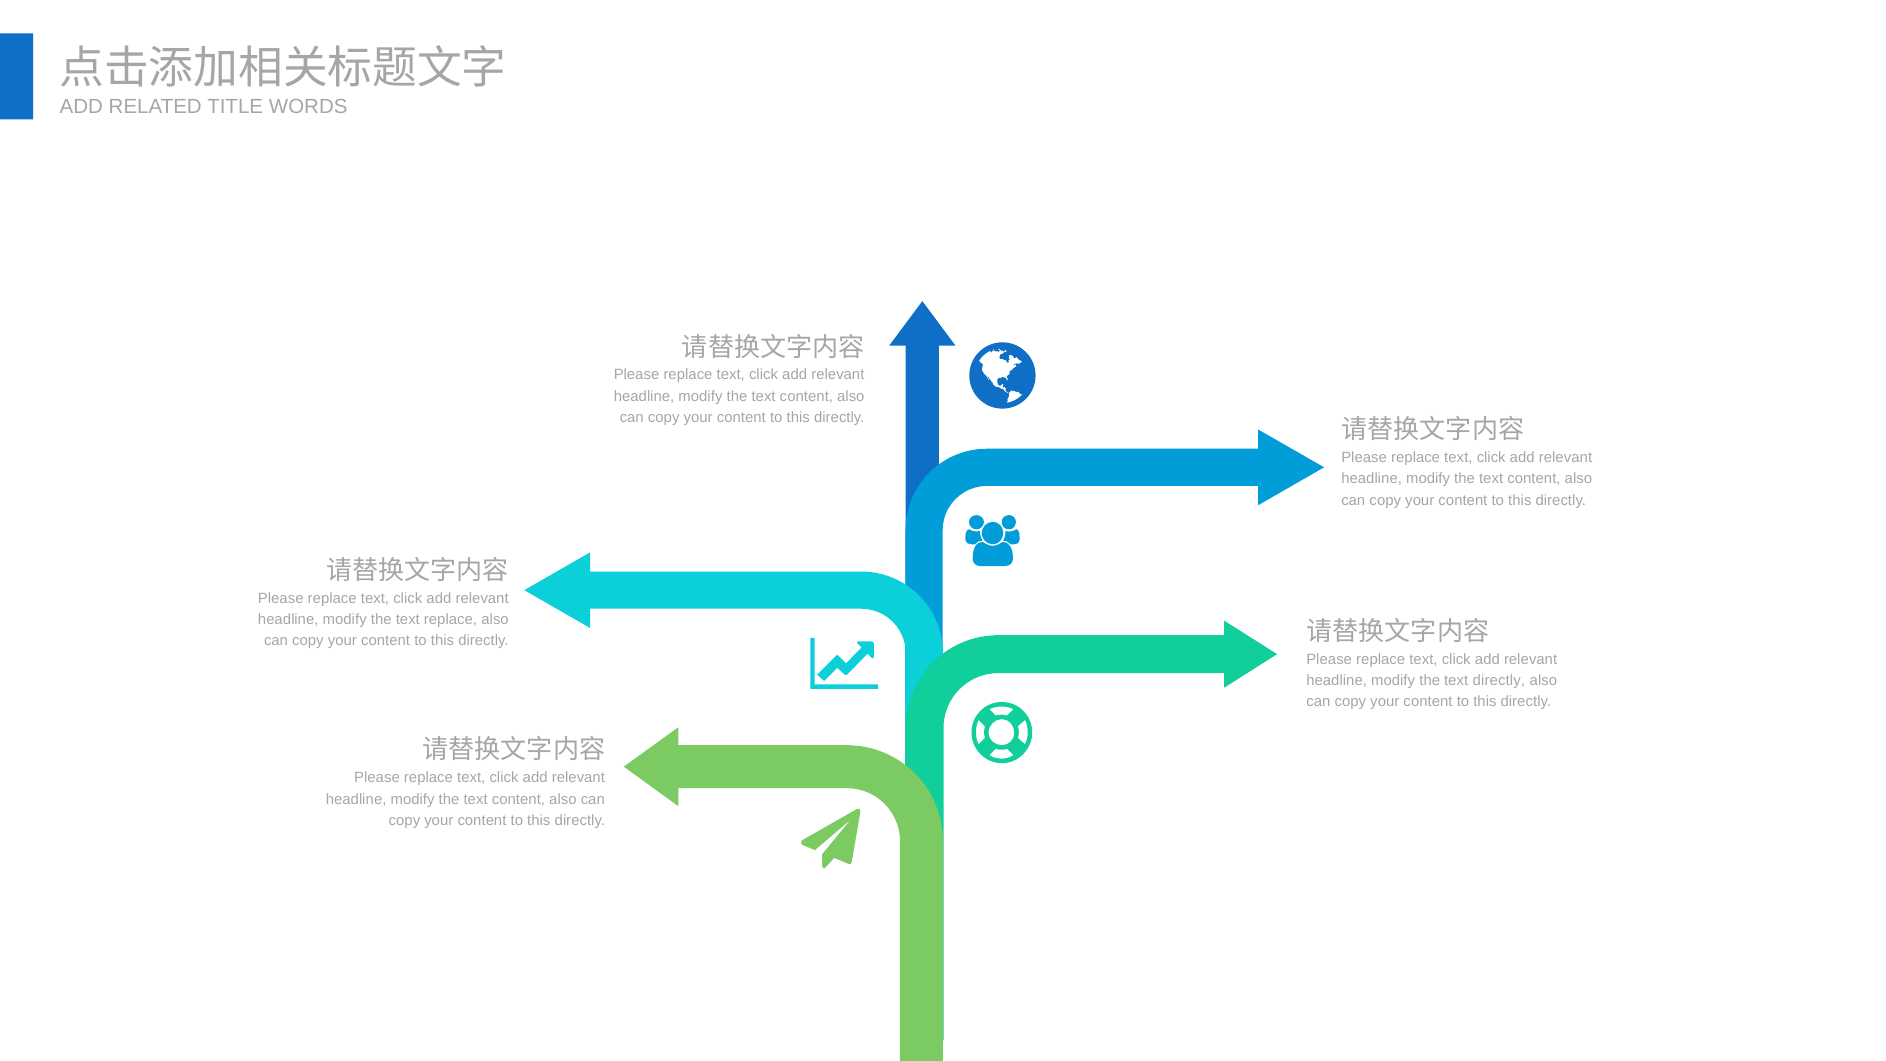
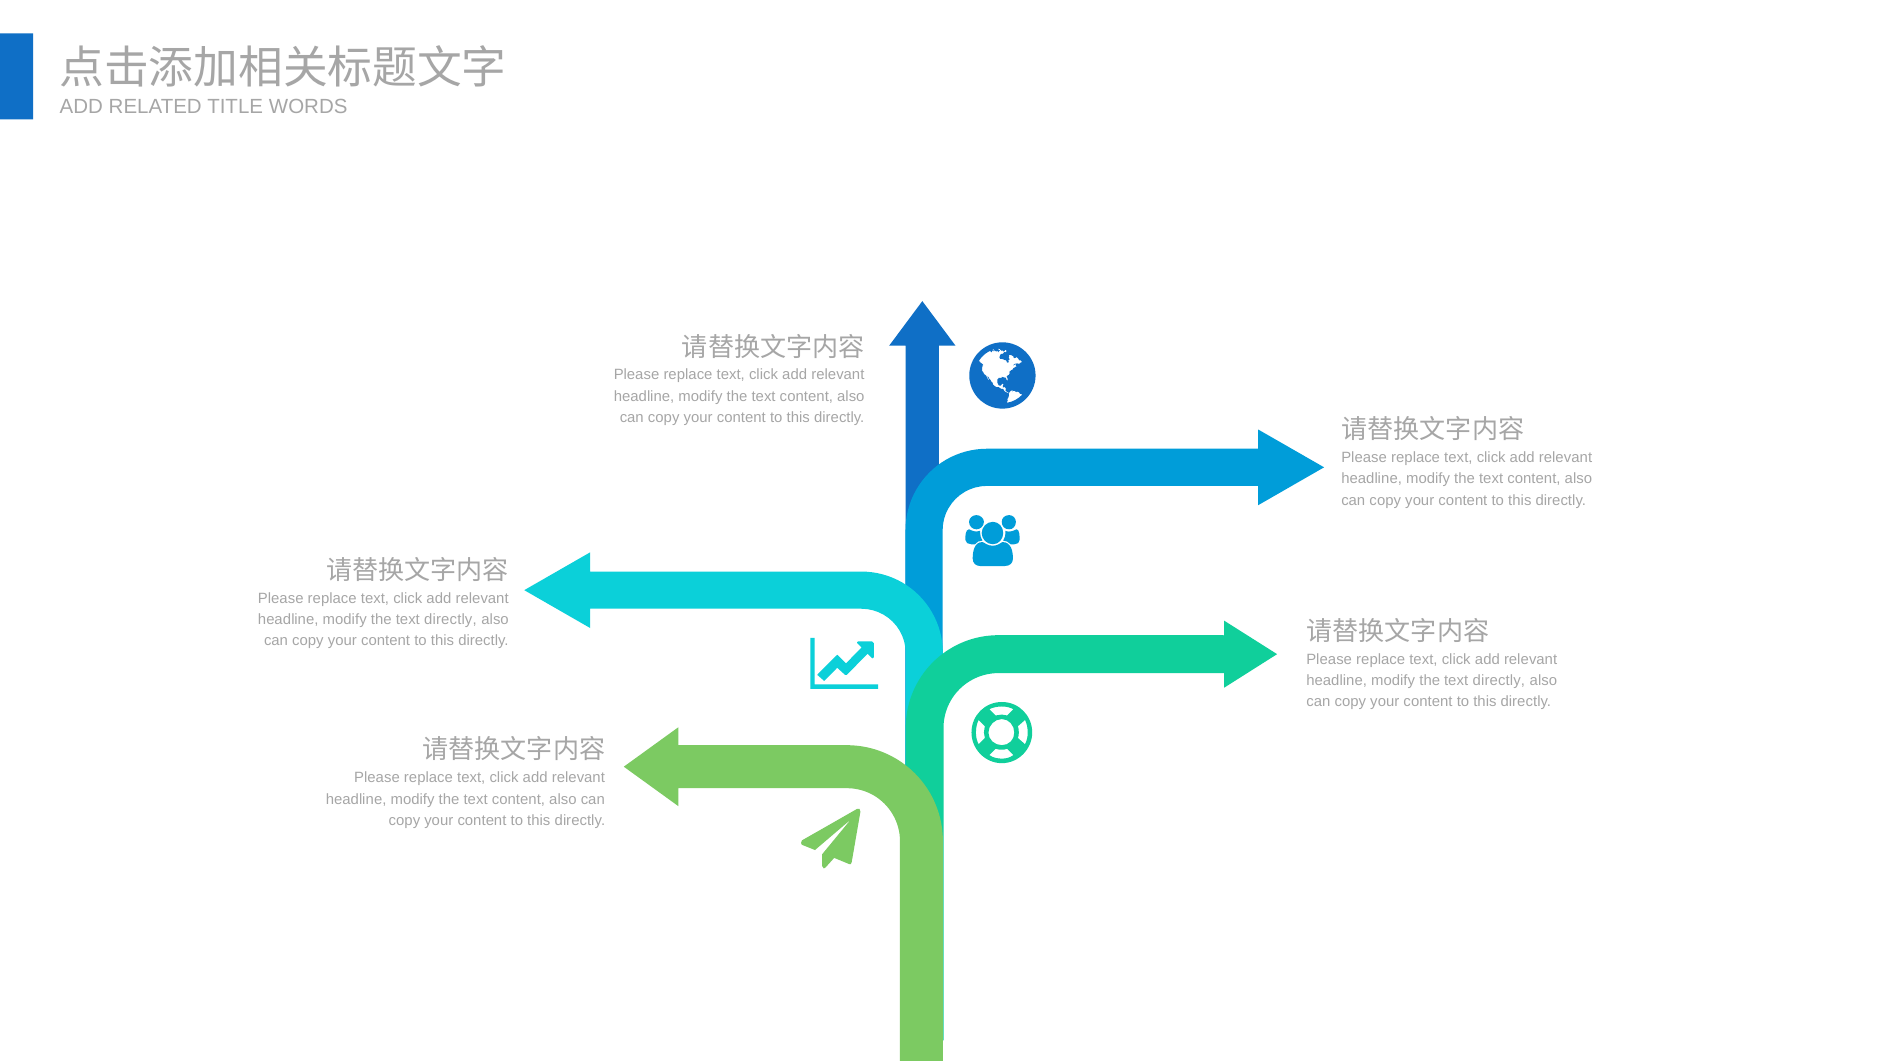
replace: replace -> directly (450, 620)
